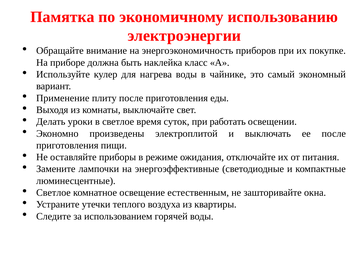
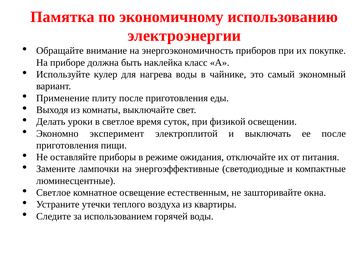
работать: работать -> физикой (228, 122)
произведены: произведены -> эксперимент (117, 134)
